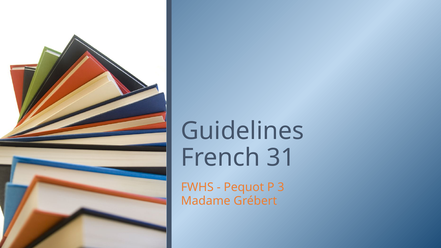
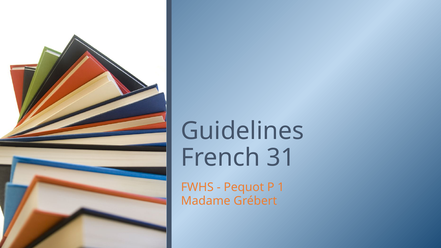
3: 3 -> 1 (281, 187)
